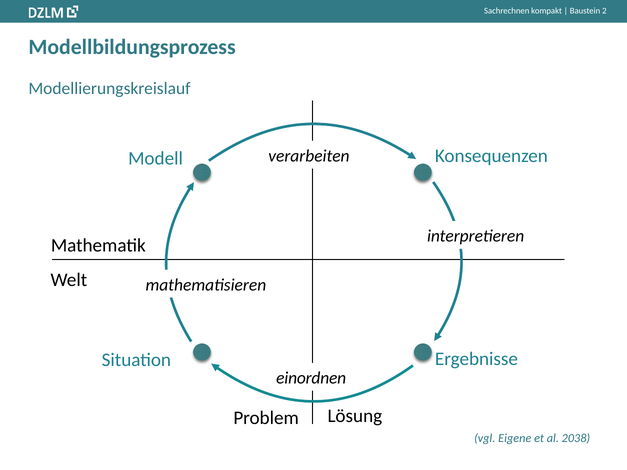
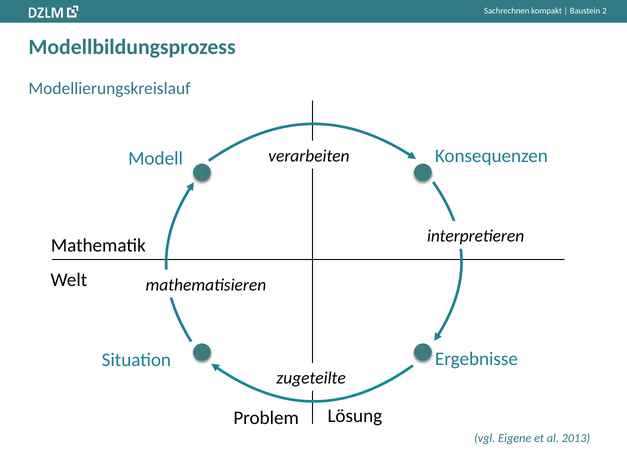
einordnen: einordnen -> zugeteilte (311, 378)
2038: 2038 -> 2013 (576, 438)
